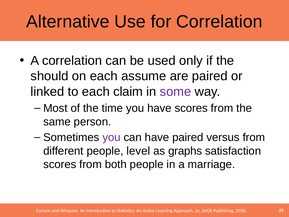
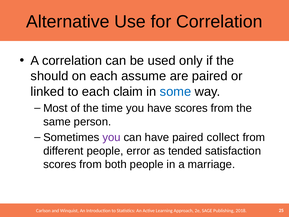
some colour: purple -> blue (175, 91)
versus: versus -> collect (223, 137)
level: level -> error (138, 151)
graphs: graphs -> tended (185, 151)
